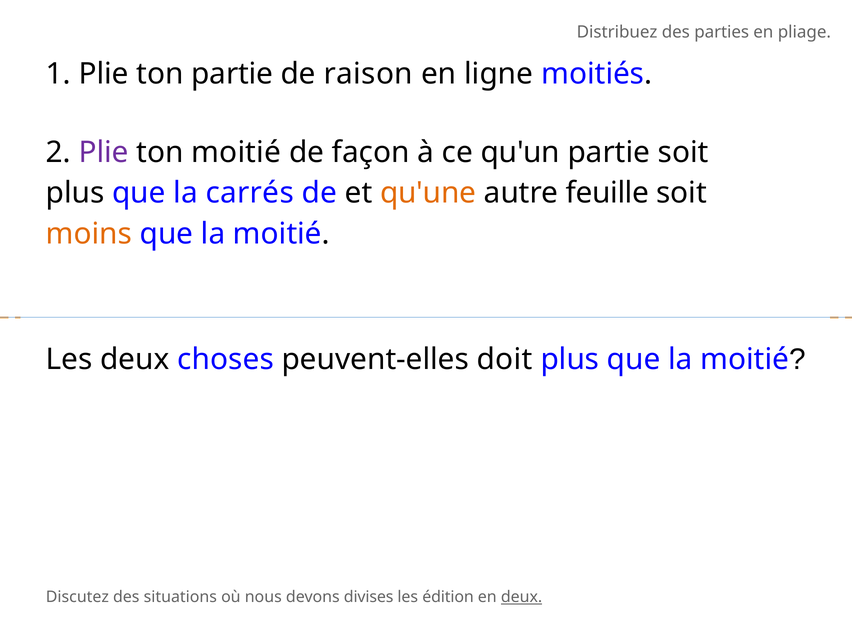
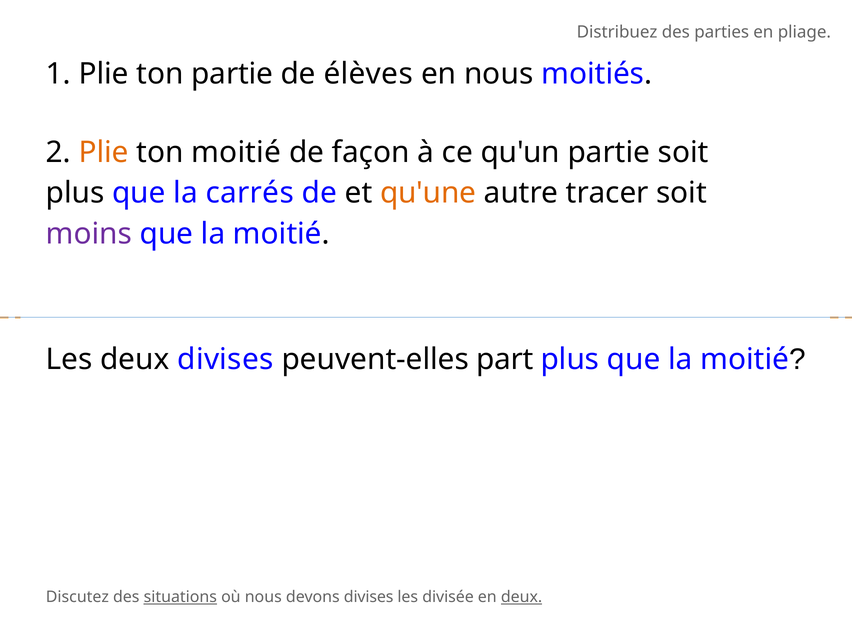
raison: raison -> élèves (368, 74)
en ligne: ligne -> nous (499, 74)
Plie colour: purple -> orange (104, 152)
feuille: feuille -> tracer (607, 193)
moins colour: orange -> purple (89, 234)
deux choses: choses -> divises (225, 359)
doit: doit -> part (505, 359)
situations underline: none -> present (180, 597)
édition: édition -> divisée (448, 597)
